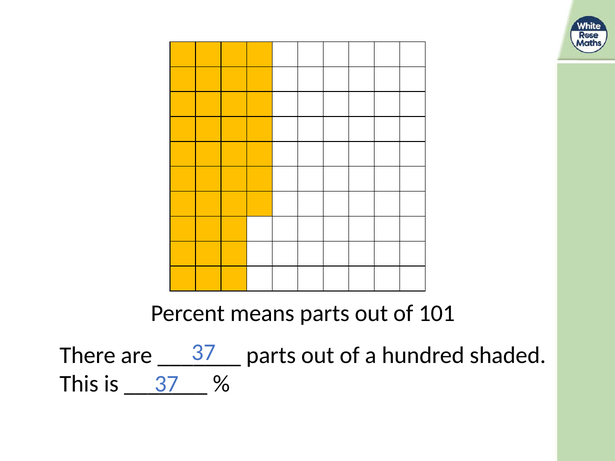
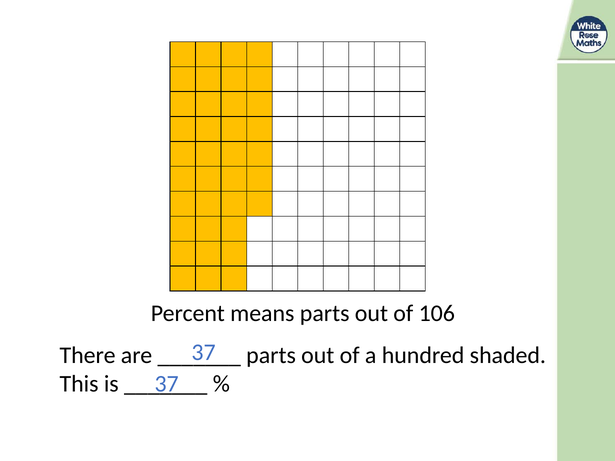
101: 101 -> 106 (437, 313)
